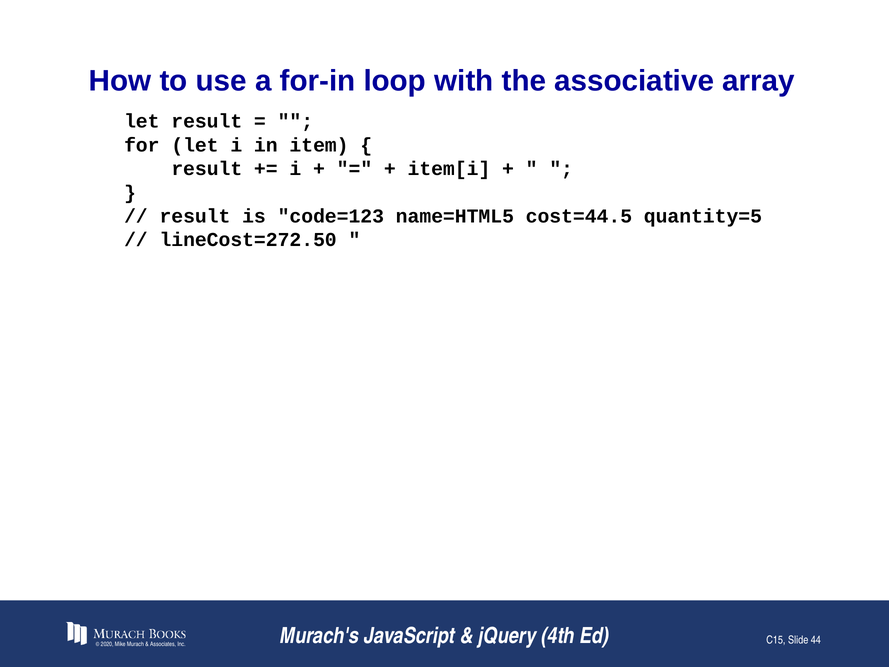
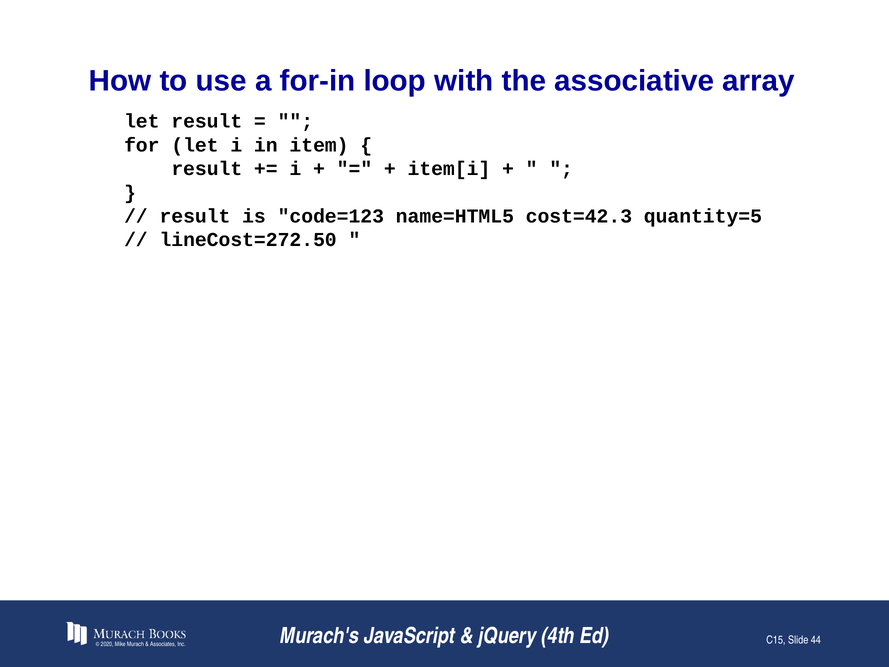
cost=44.5: cost=44.5 -> cost=42.3 (579, 216)
